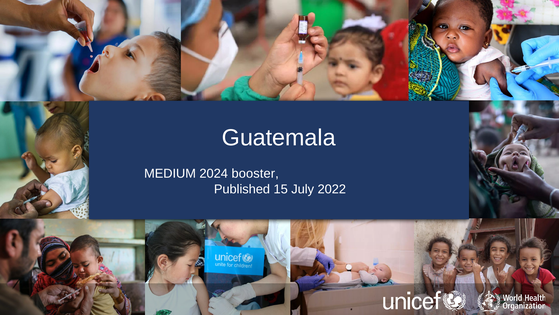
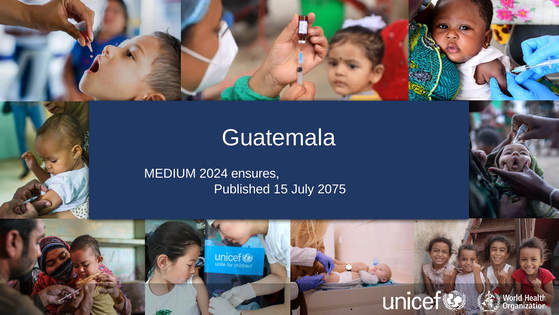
booster: booster -> ensures (255, 173)
2022: 2022 -> 2075 (332, 189)
